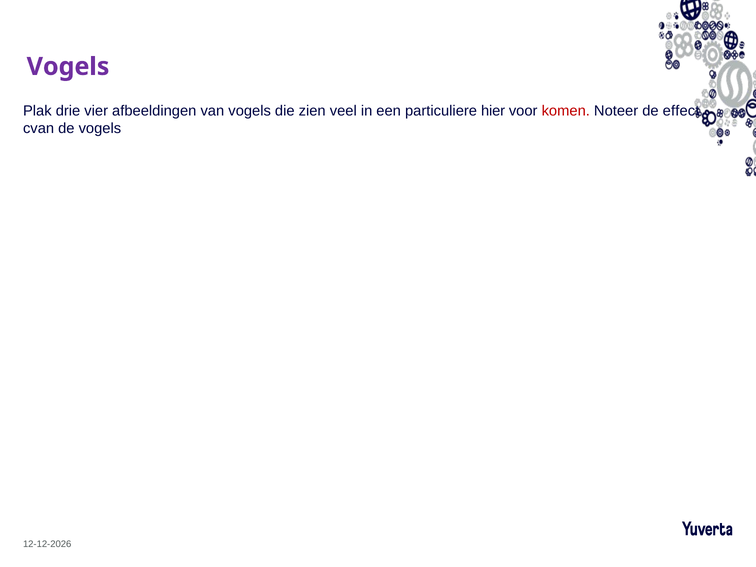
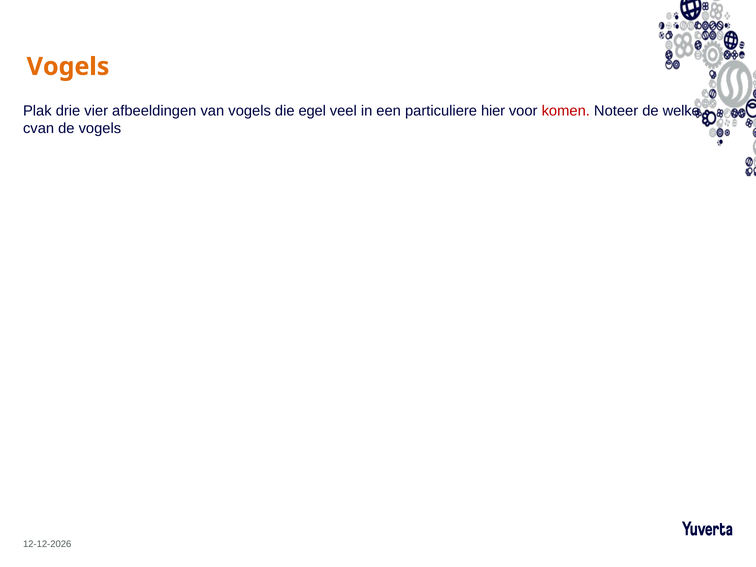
Vogels colour: purple -> orange (68, 67)
zien: zien -> egel (312, 111)
effect: effect -> welke (681, 111)
